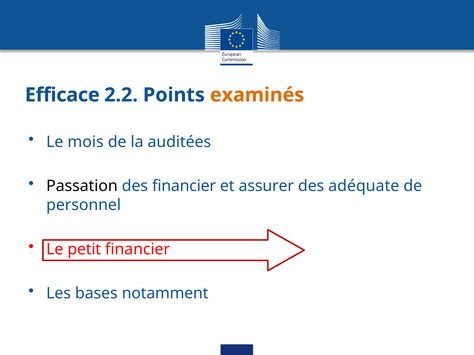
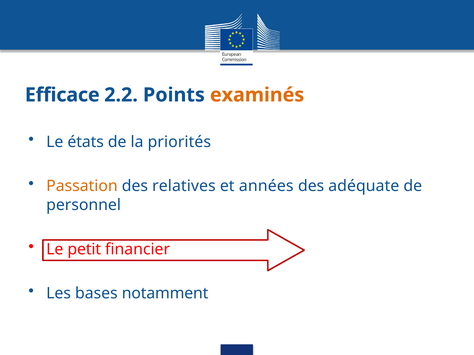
mois: mois -> états (86, 142)
auditées: auditées -> priorités (179, 142)
Passation colour: black -> orange (82, 186)
des financier: financier -> relatives (184, 186)
assurer: assurer -> années (266, 186)
